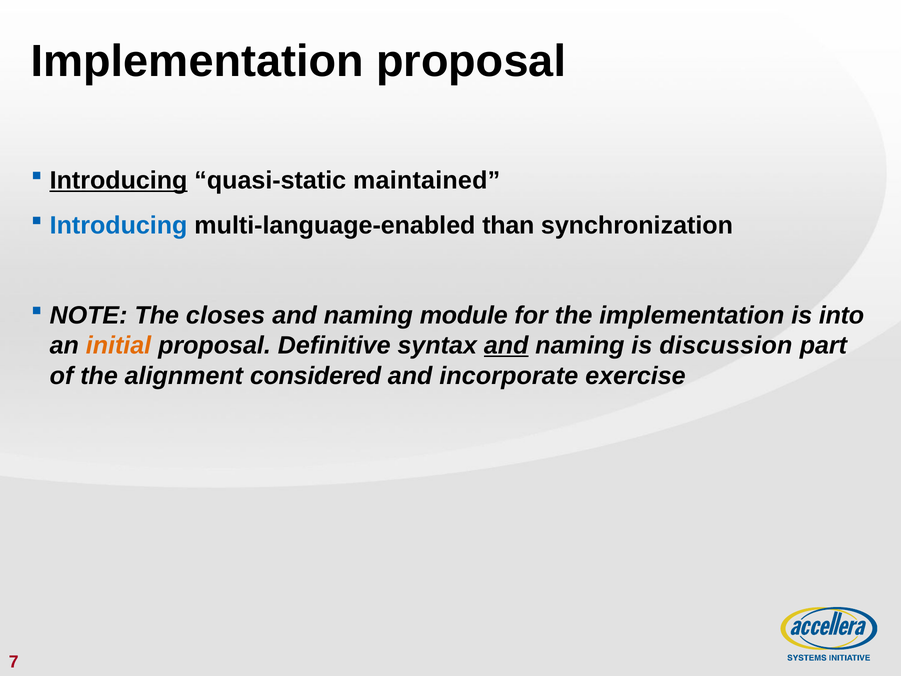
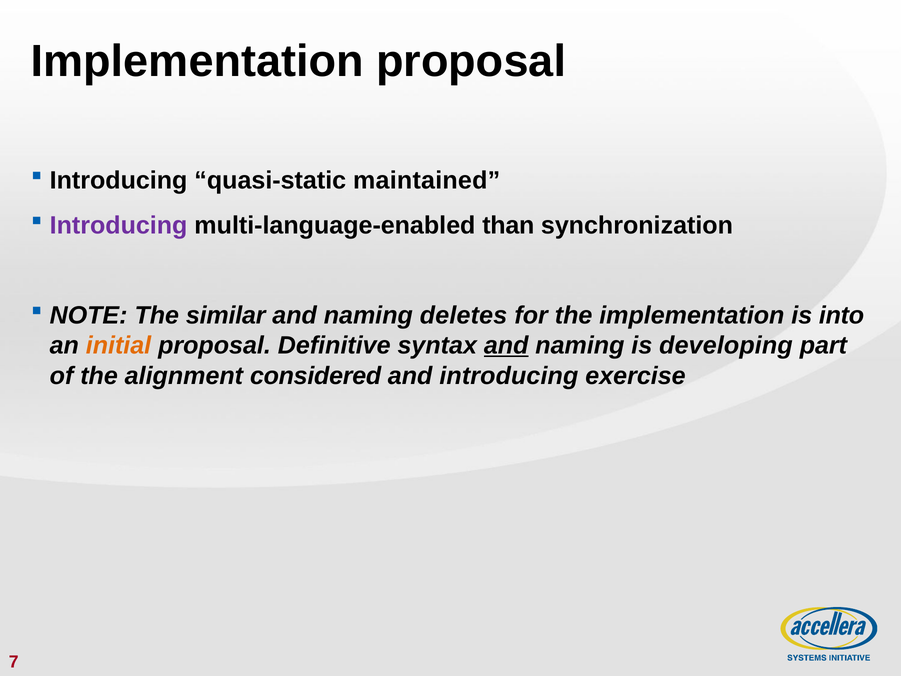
Introducing underline: present -> none (119, 180)
Introducing colour: blue -> purple (119, 225)
closes: closes -> similar (226, 316)
module: module -> deletes (464, 316)
discussion: discussion -> developing (726, 346)
and incorporate: incorporate -> introducing (509, 376)
